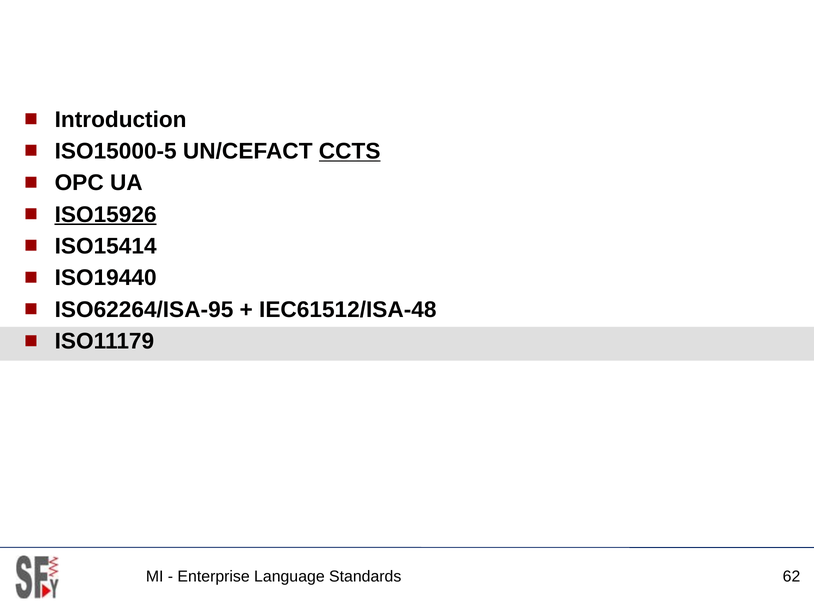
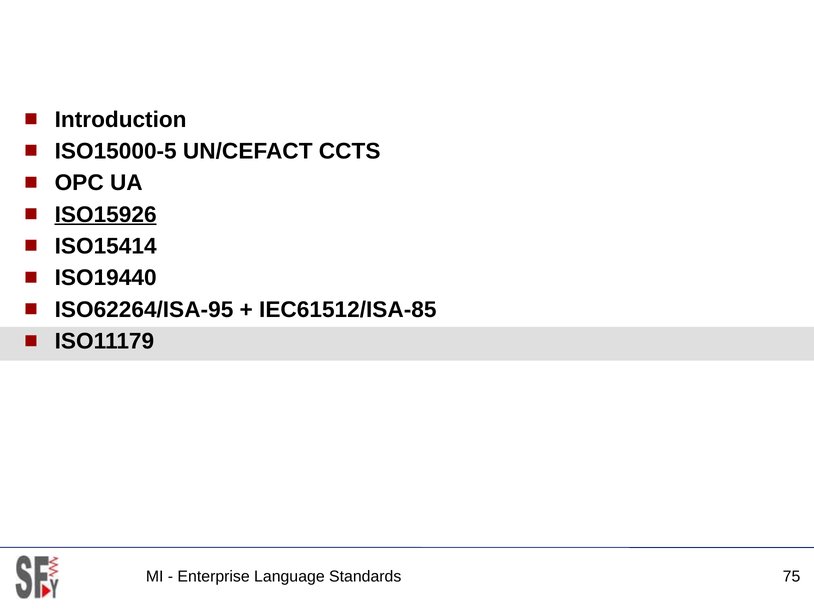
CCTS underline: present -> none (350, 151)
IEC61512/ISA-48: IEC61512/ISA-48 -> IEC61512/ISA-85 (348, 309)
62: 62 -> 75 (792, 576)
